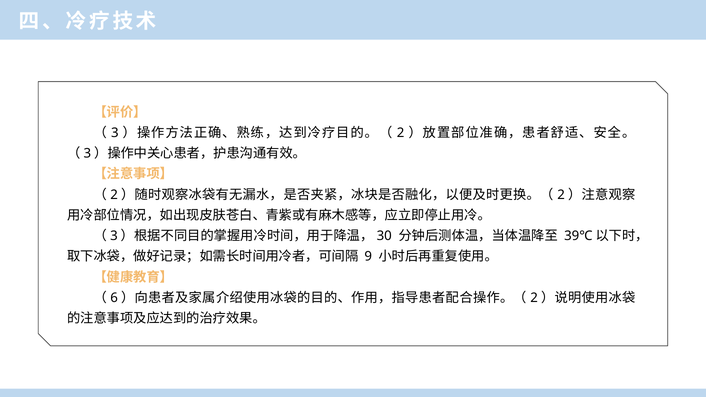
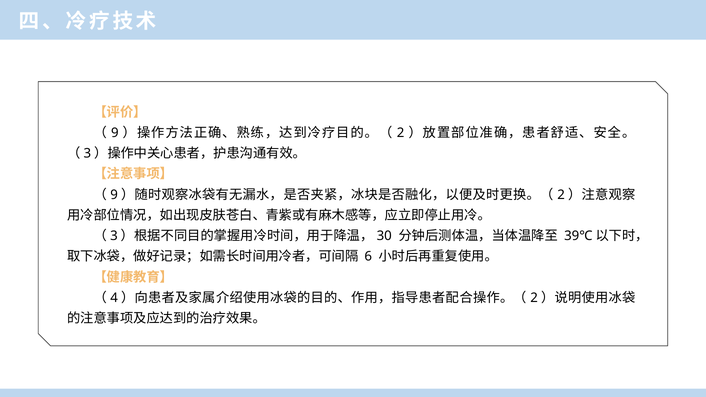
3: 3 -> 9 (115, 133)
2: 2 -> 9 (114, 195)
9: 9 -> 6 (368, 257)
6: 6 -> 4 (114, 298)
